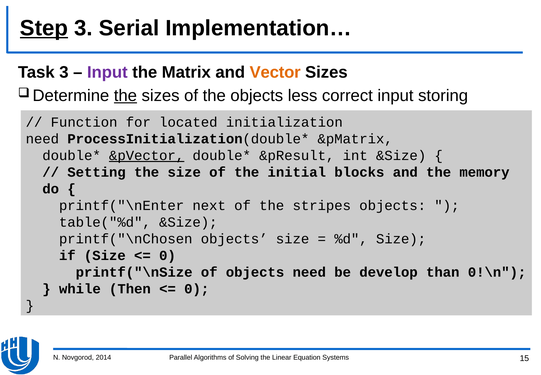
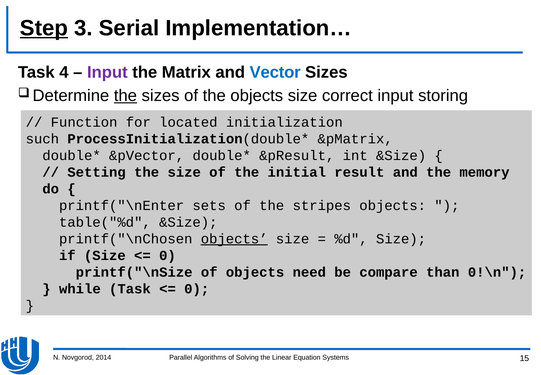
Task 3: 3 -> 4 (64, 72)
Vector colour: orange -> blue (275, 72)
the objects less: less -> size (303, 95)
need: need -> such (42, 139)
&pVector underline: present -> none (147, 155)
blocks: blocks -> result (359, 172)
next: next -> sets (209, 205)
objects underline: none -> present (234, 239)
develop: develop -> compare (389, 272)
while Then: Then -> Task (130, 288)
